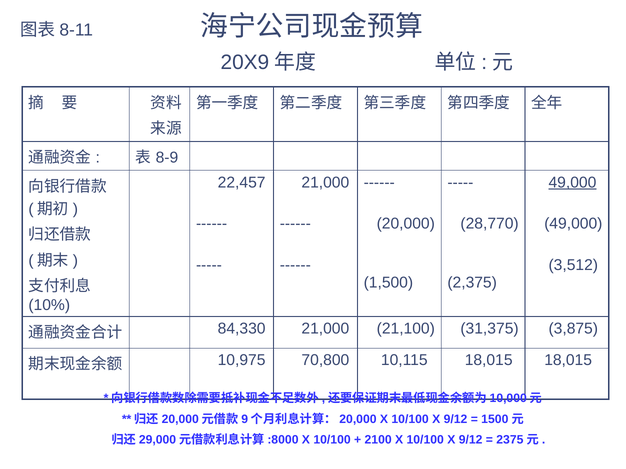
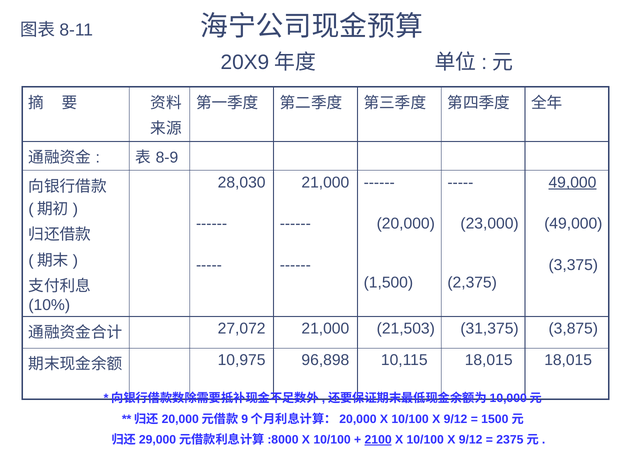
22,457: 22,457 -> 28,030 (242, 183)
28,770: 28,770 -> 23,000 (490, 224)
3,512: 3,512 -> 3,375 (573, 265)
84,330: 84,330 -> 27,072 (242, 329)
21,100: 21,100 -> 21,503 (406, 329)
70,800: 70,800 -> 96,898 (325, 361)
2100 underline: none -> present (378, 440)
